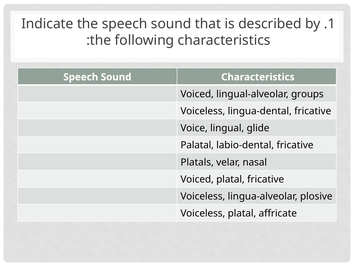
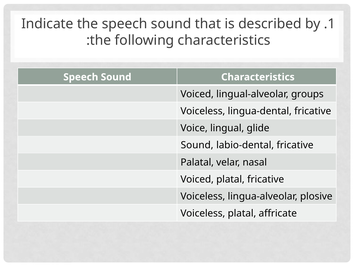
Palatal: Palatal -> Sound (197, 145)
Platals: Platals -> Palatal (197, 162)
